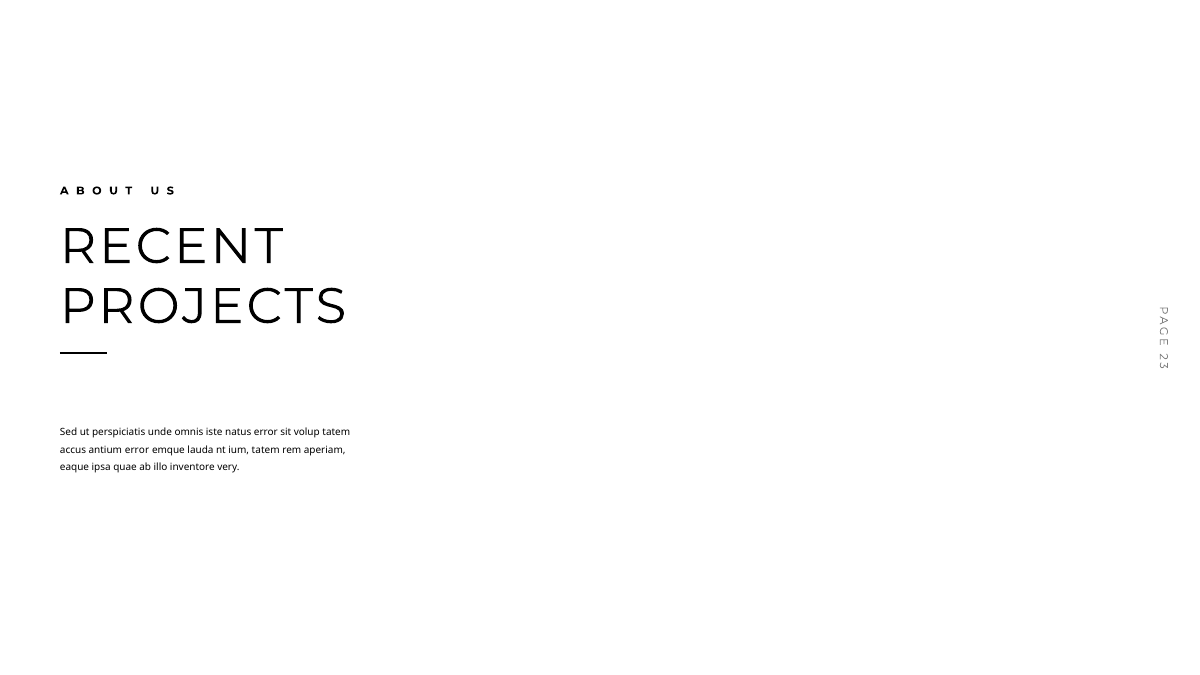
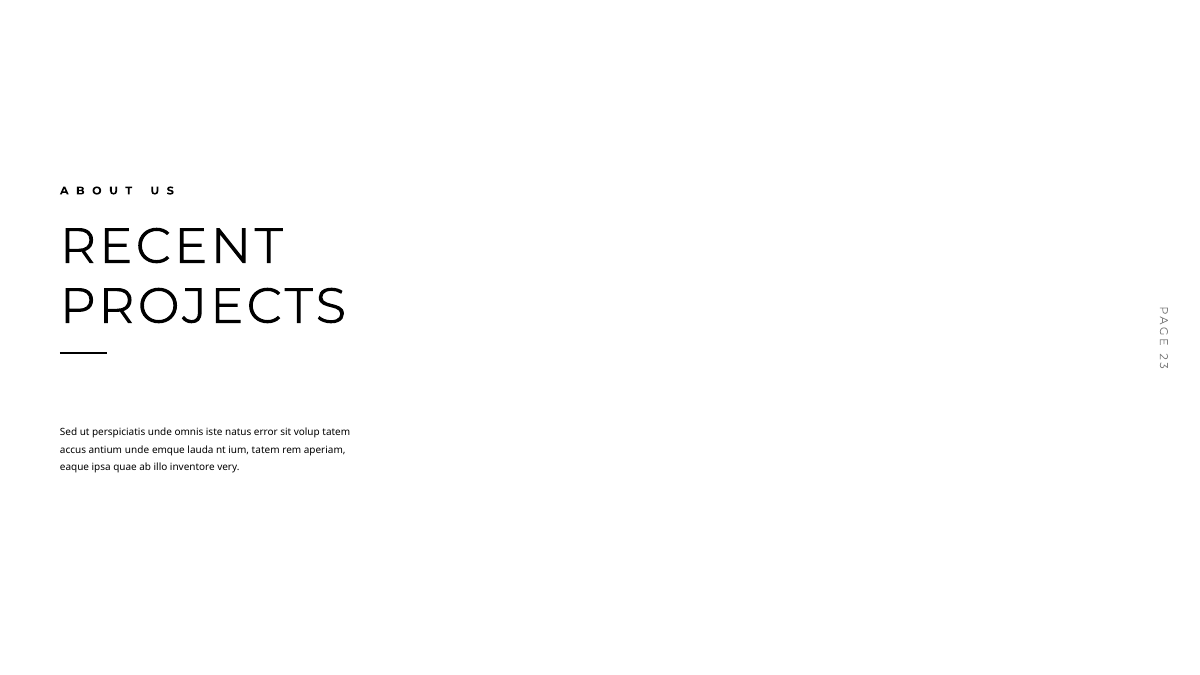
antium error: error -> unde (137, 450)
